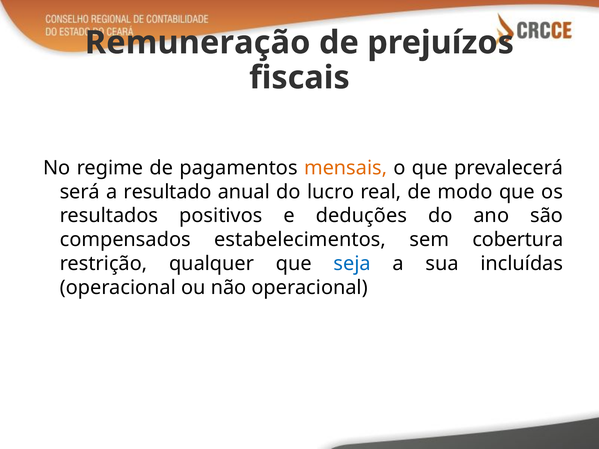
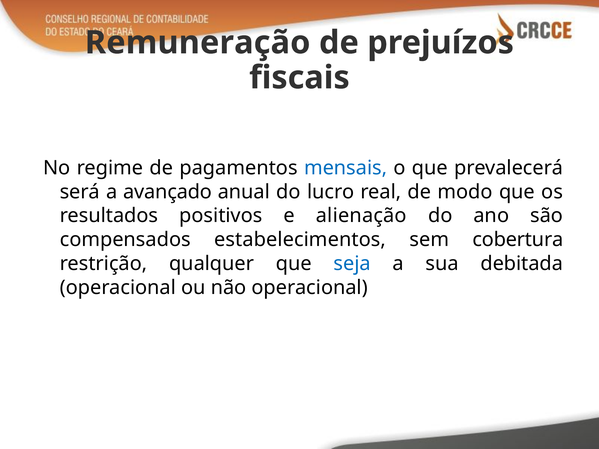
mensais colour: orange -> blue (346, 168)
resultado: resultado -> avançado (168, 192)
deduções: deduções -> alienação (361, 216)
incluídas: incluídas -> debitada (522, 264)
